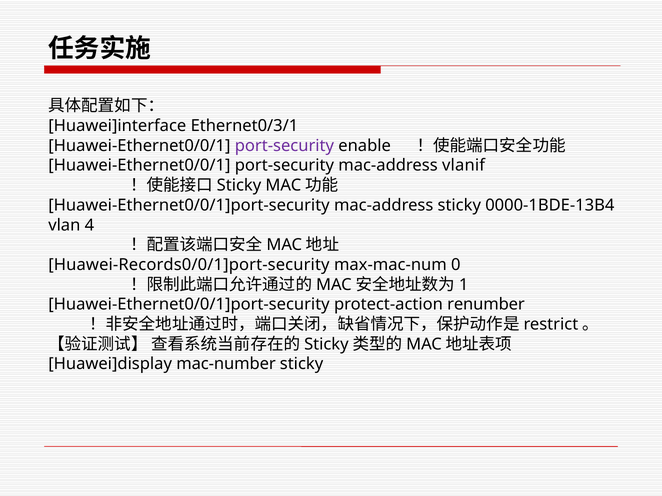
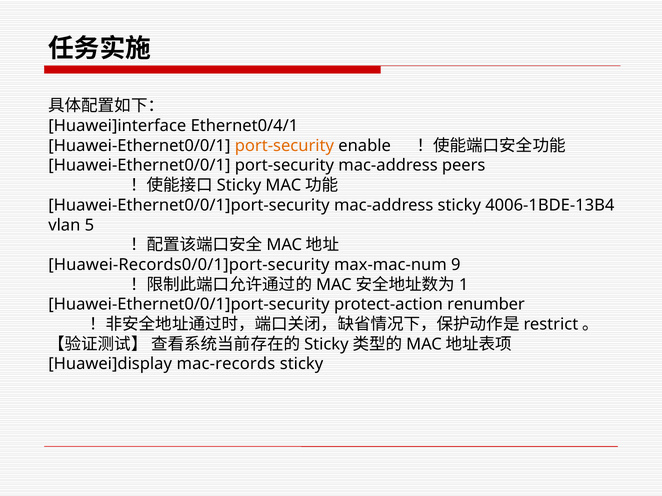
Ethernet0/3/1: Ethernet0/3/1 -> Ethernet0/4/1 (244, 126)
port-security colour: purple -> orange (284, 146)
vlanif: vlanif -> peers (464, 166)
0000-1BDE-13B4: 0000-1BDE-13B4 -> 4006-1BDE-13B4 (550, 205)
4: 4 -> 5 (89, 225)
0: 0 -> 9 (456, 265)
mac-number: mac-number -> mac-records (226, 364)
